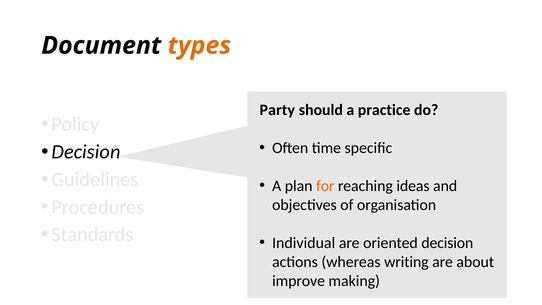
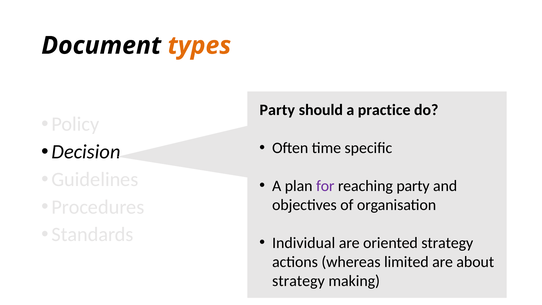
for colour: orange -> purple (325, 186)
reaching ideas: ideas -> party (413, 186)
oriented decision: decision -> strategy (447, 243)
writing: writing -> limited (406, 262)
improve: improve -> strategy (298, 281)
